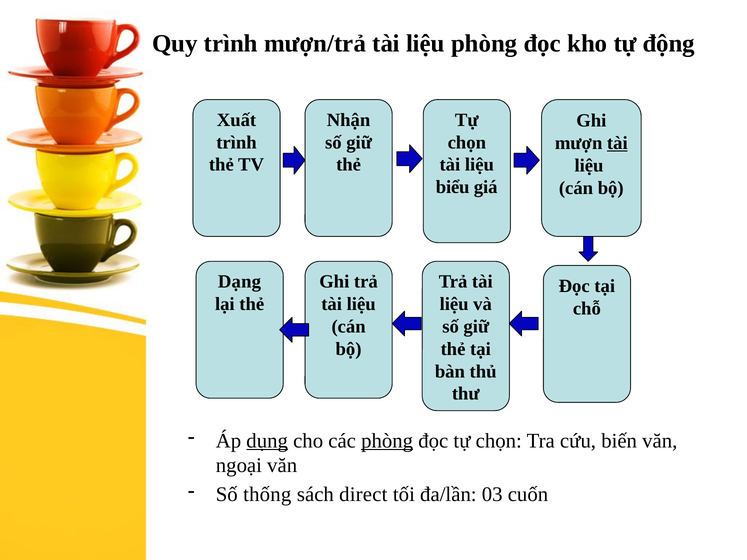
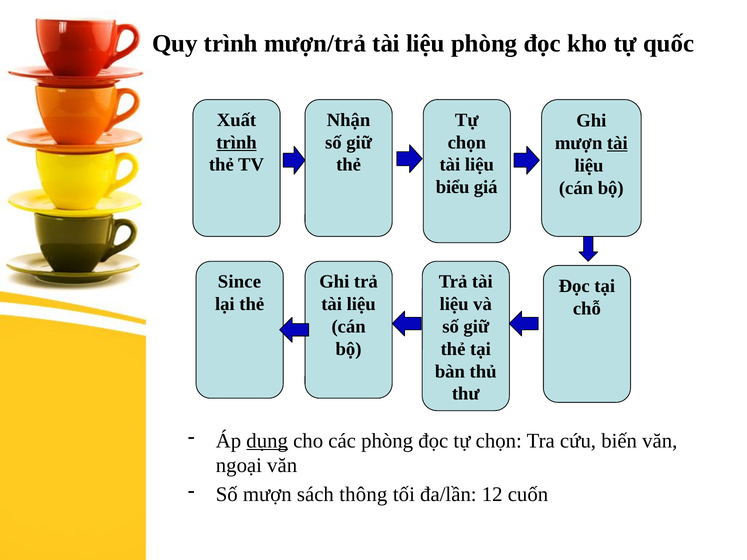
động: động -> quốc (669, 43)
trình underline: none -> present (236, 143)
Dạng: Dạng -> Since (239, 282)
phòng underline: present -> none (387, 441)
Số thống: thống -> mượn (267, 495)
direct: direct -> thông (363, 495)
03: 03 -> 12 (492, 495)
